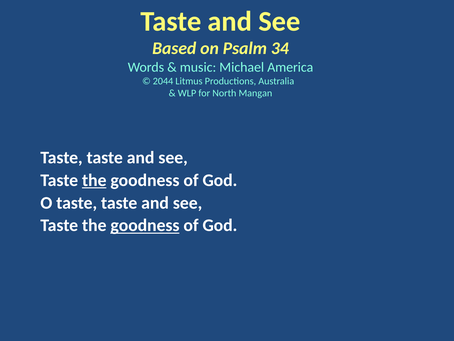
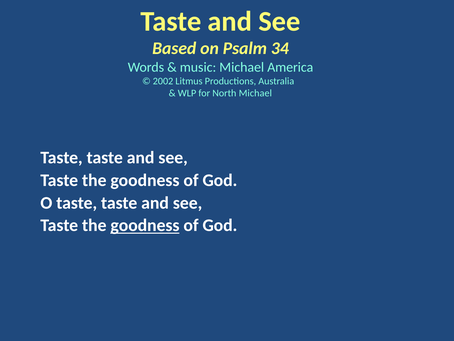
2044: 2044 -> 2002 (163, 81)
North Mangan: Mangan -> Michael (255, 93)
the underline: present -> none (94, 180)
